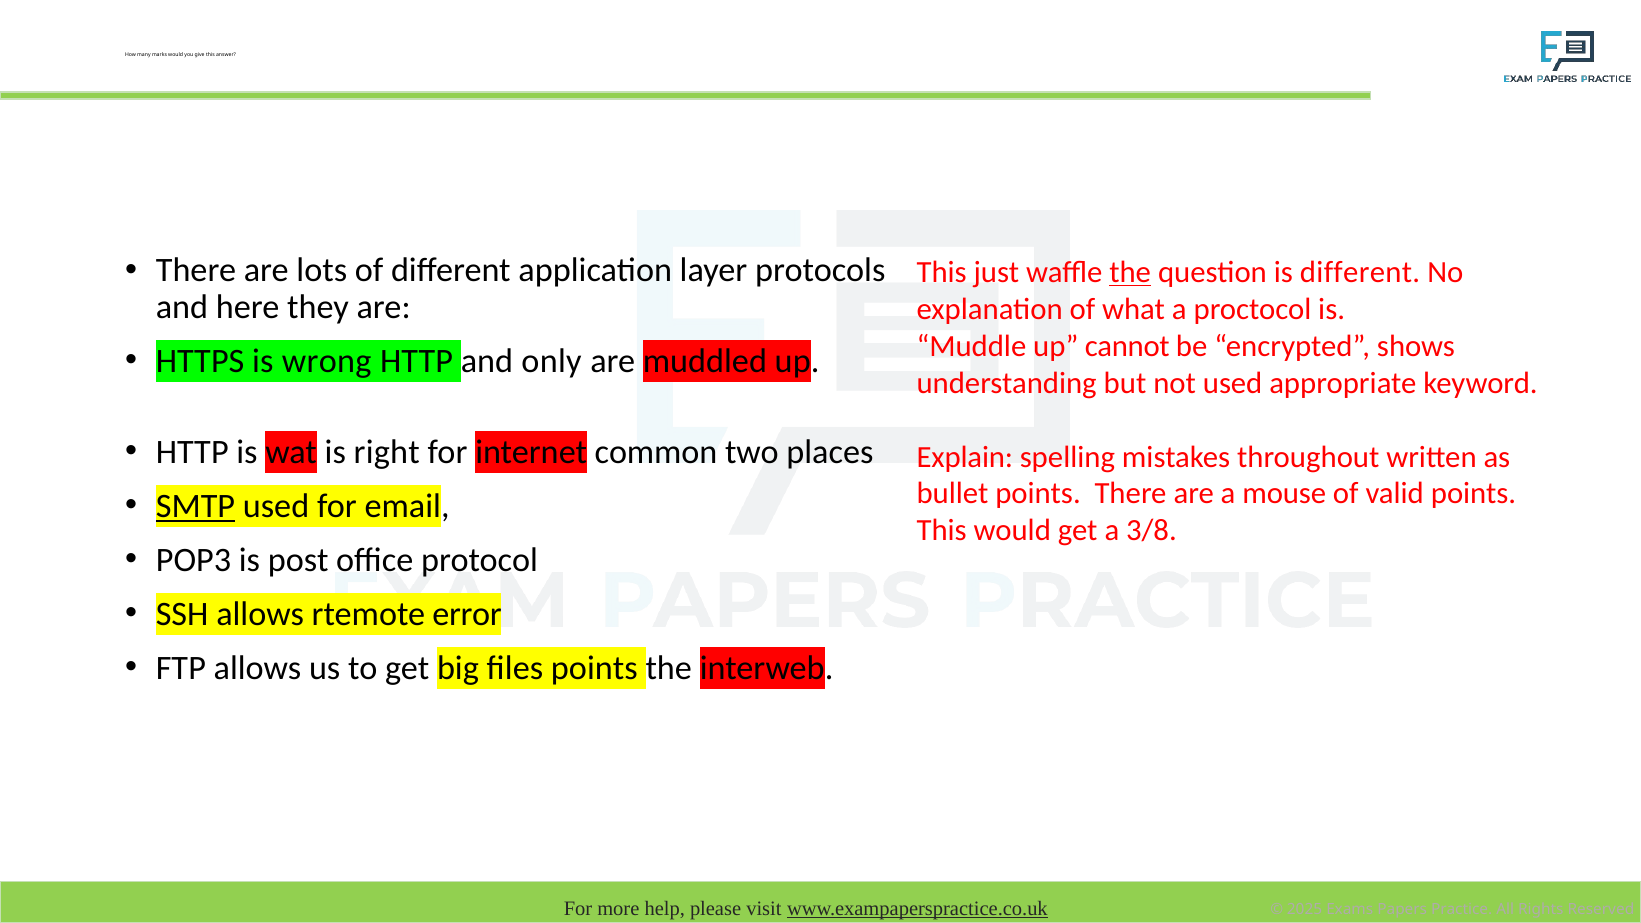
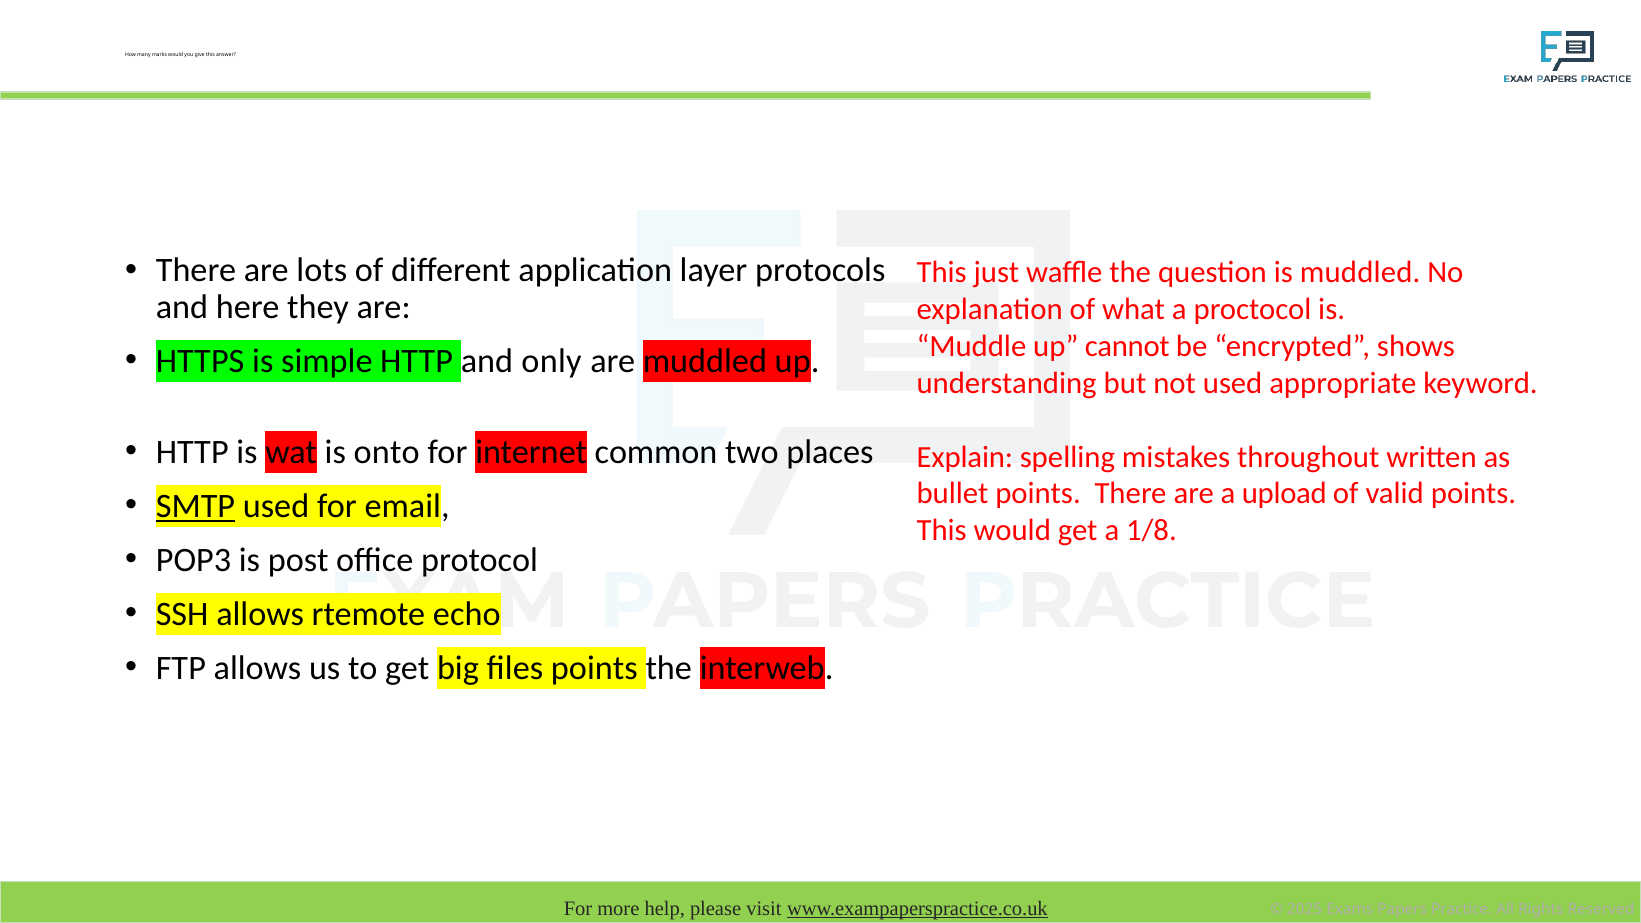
the underline: present -> none (1130, 272)
is different: different -> muddled (1360, 272)
wrong: wrong -> simple (327, 361)
right: right -> onto (387, 452)
mouse: mouse -> upload (1284, 494)
3/8: 3/8 -> 1/8 (1151, 531)
error: error -> echo (467, 614)
